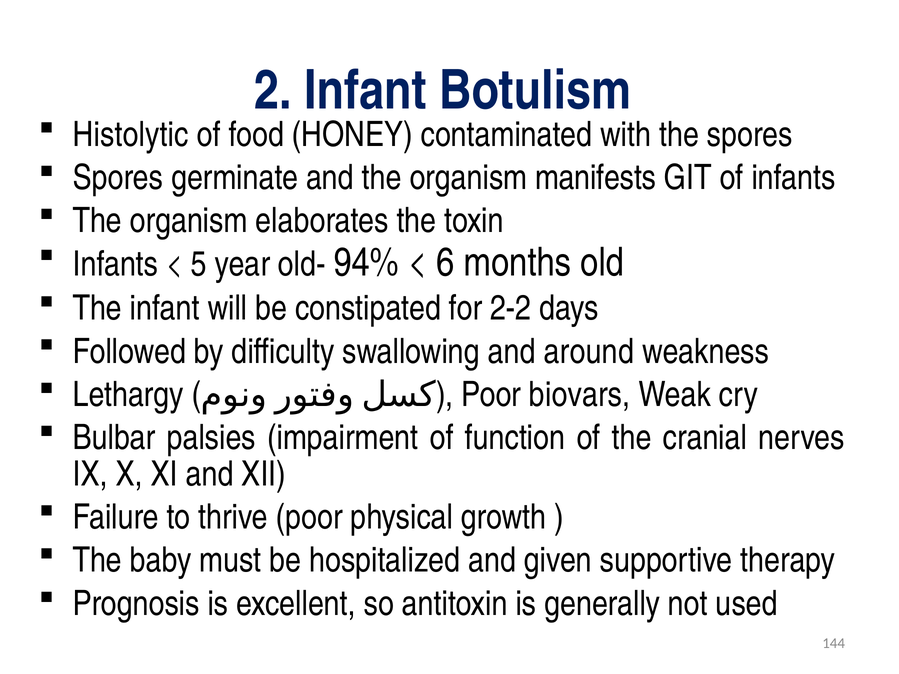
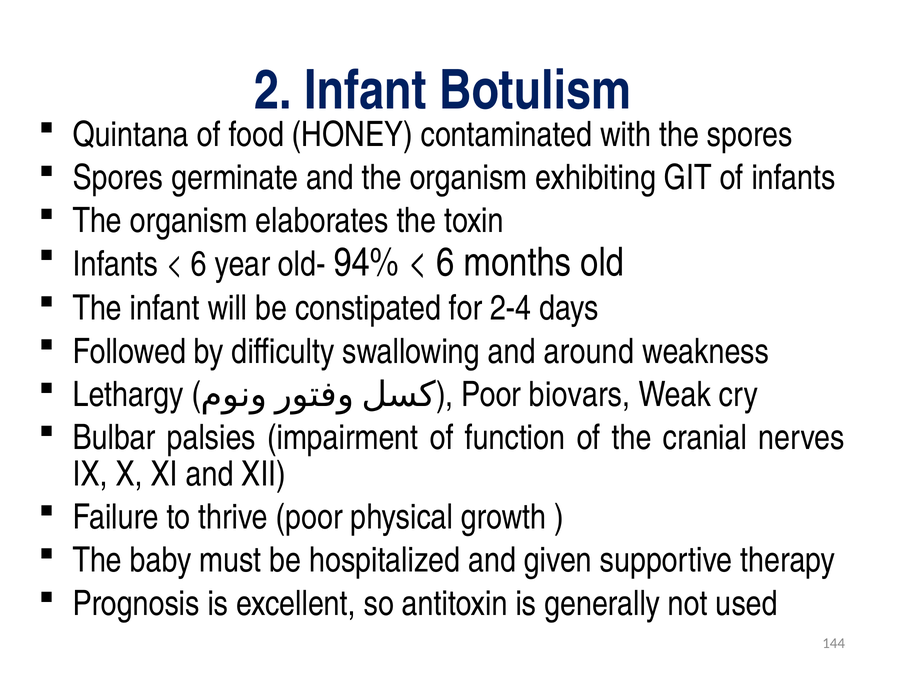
Histolytic: Histolytic -> Quintana (131, 135)
manifests: manifests -> exhibiting (595, 178)
5: 5 -> 6 (199, 264)
2-2: 2-2 -> 2-4 (511, 308)
